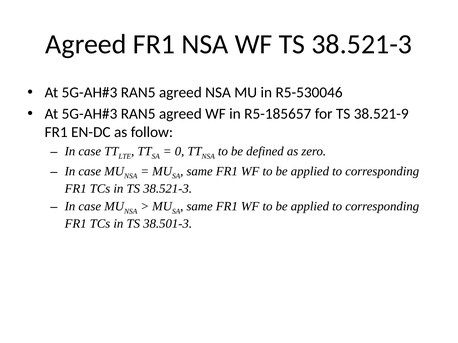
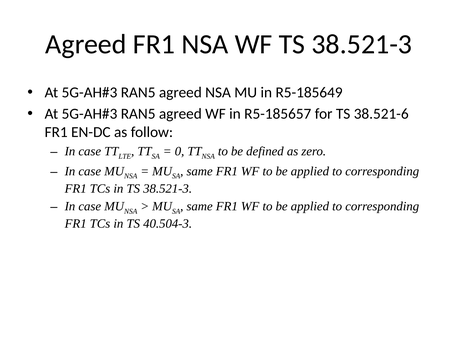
R5-530046: R5-530046 -> R5-185649 (309, 93)
38.521-9: 38.521-9 -> 38.521-6 (381, 114)
38.501-3: 38.501-3 -> 40.504-3 (168, 224)
